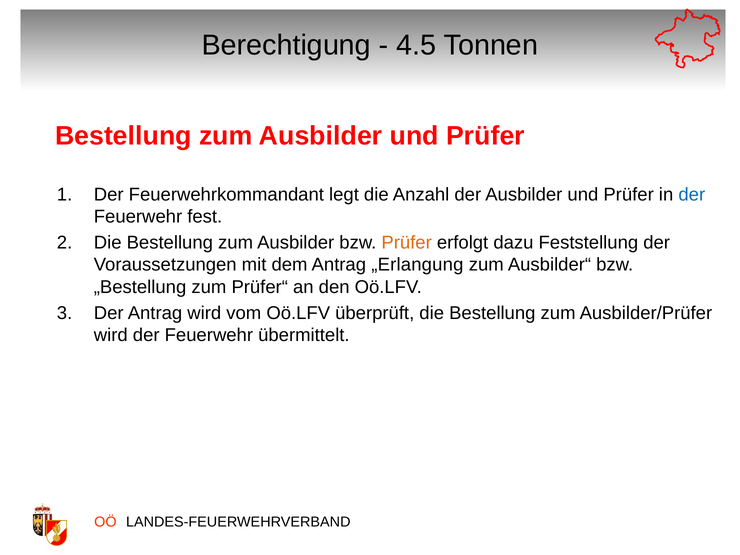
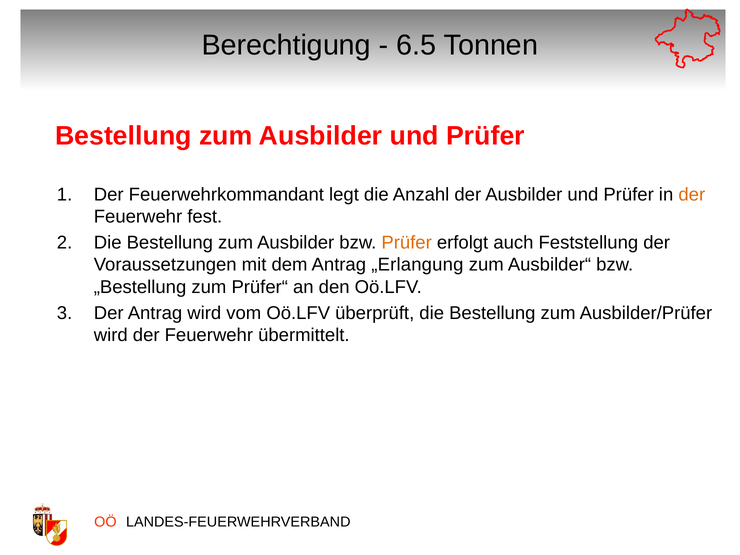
4.5: 4.5 -> 6.5 (416, 45)
der colour: blue -> orange (692, 195)
dazu: dazu -> auch (513, 243)
